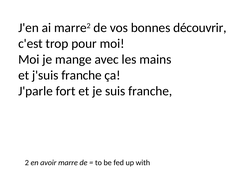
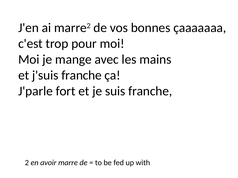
découvrir: découvrir -> çaaaaaaa (200, 28)
